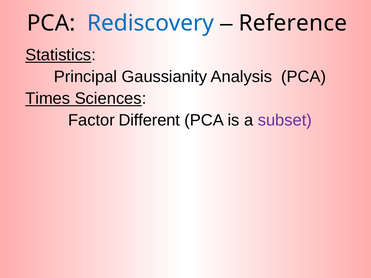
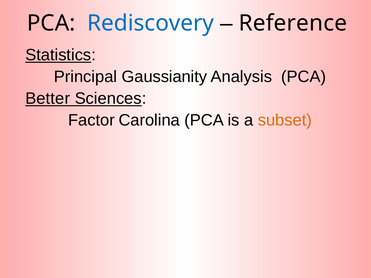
Times: Times -> Better (48, 99)
Different: Different -> Carolina (149, 120)
subset colour: purple -> orange (285, 120)
